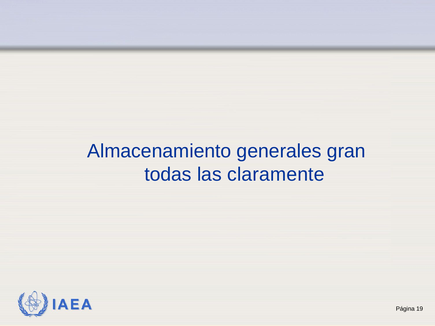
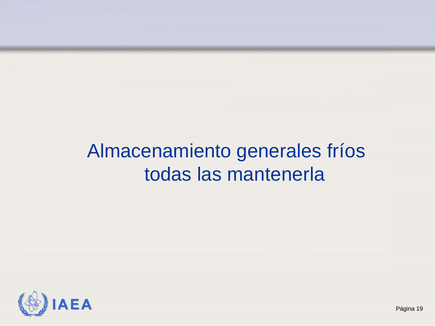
gran: gran -> fríos (346, 151)
claramente: claramente -> mantenerla (276, 175)
